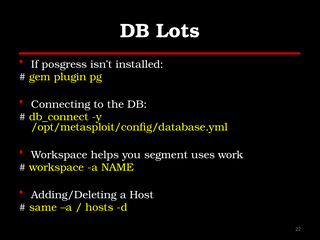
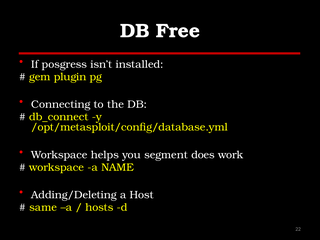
Lots: Lots -> Free (178, 31)
uses: uses -> does (203, 155)
